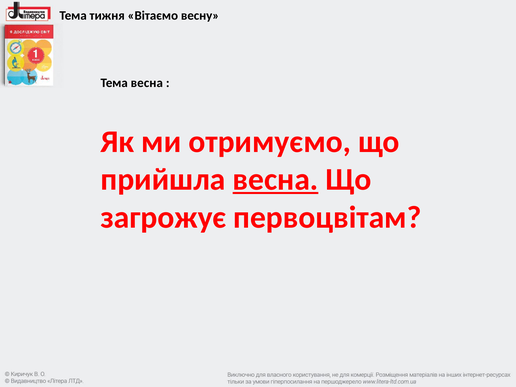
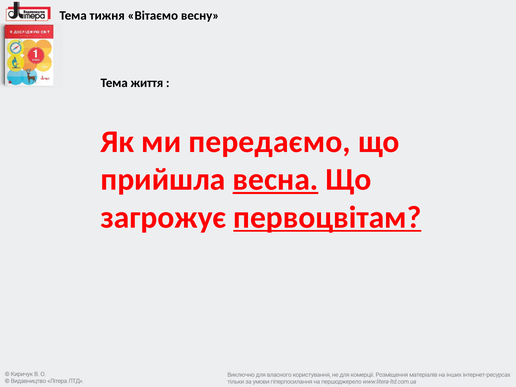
Тема весна: весна -> життя (147, 83)
отримуємо: отримуємо -> передаємо (270, 142)
первоцвітам underline: none -> present (327, 217)
